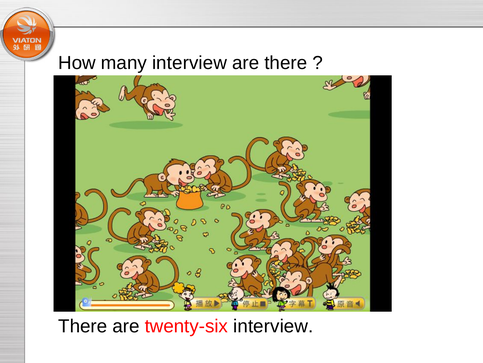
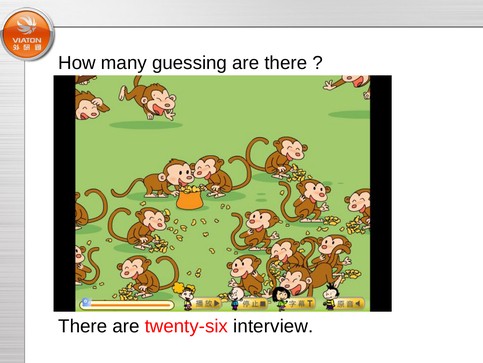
many interview: interview -> guessing (190, 63)
